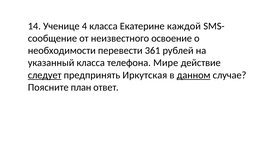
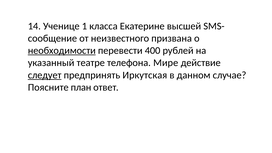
4: 4 -> 1 (84, 26)
каждой: каждой -> высшей (184, 26)
освоение: освоение -> призвана (172, 38)
необходимости underline: none -> present (62, 51)
361: 361 -> 400 (153, 51)
указанный класса: класса -> театре (91, 63)
данном underline: present -> none (194, 75)
